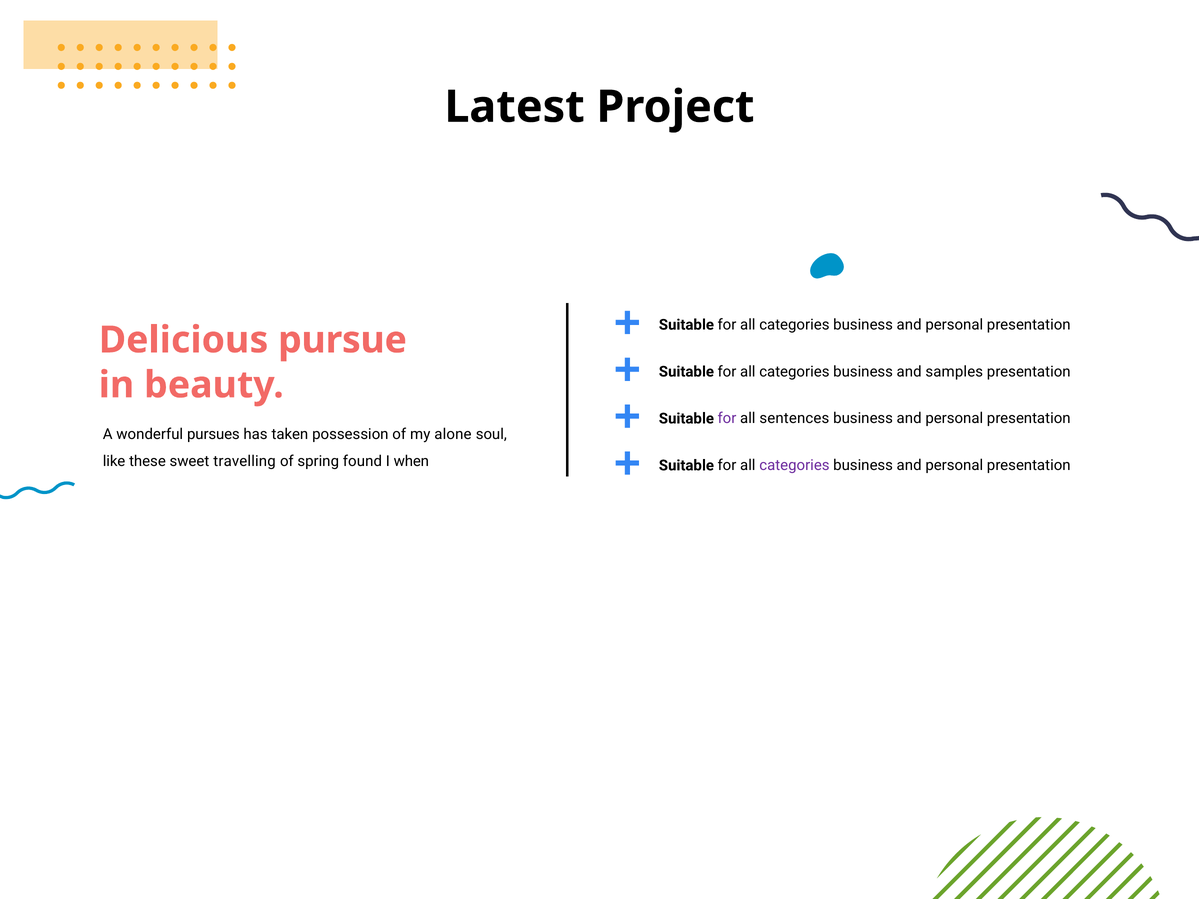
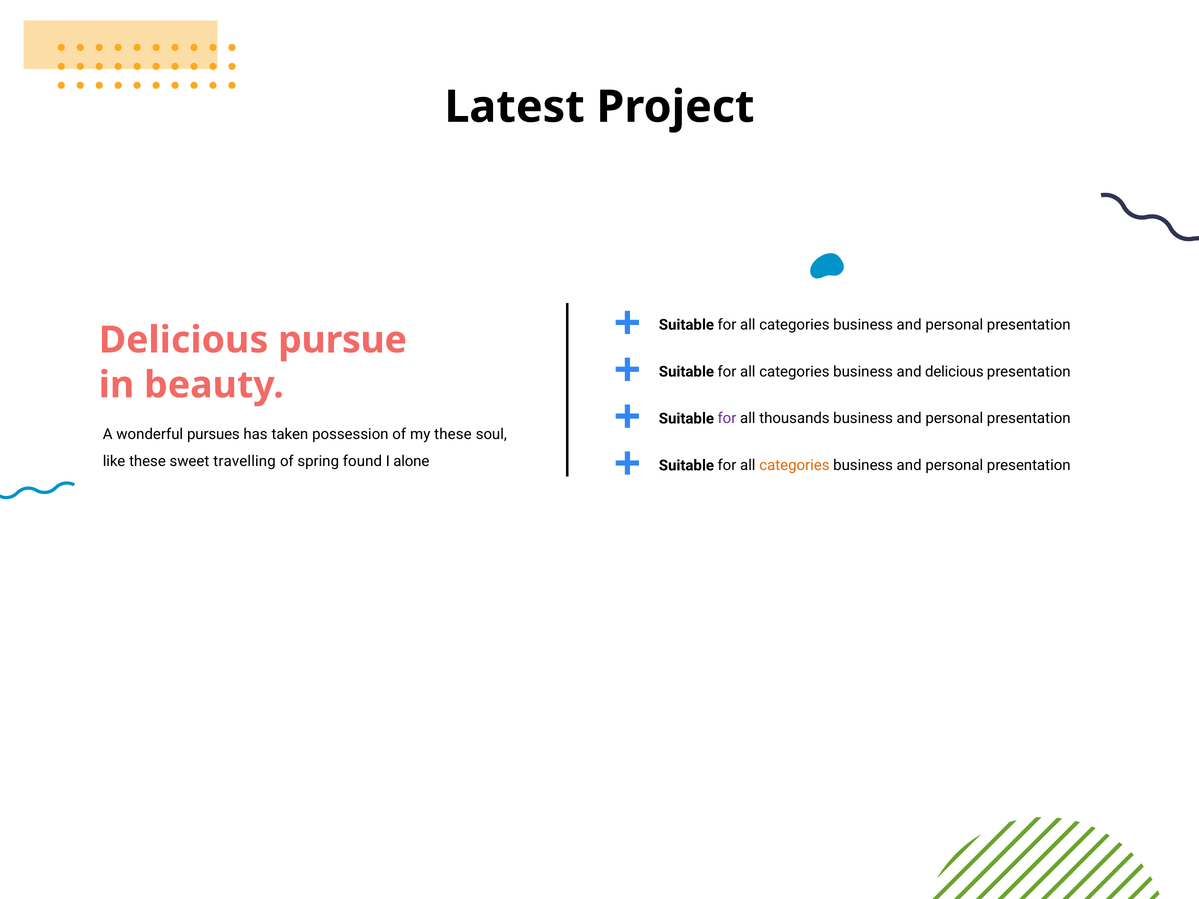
and samples: samples -> delicious (954, 372)
sentences: sentences -> thousands (794, 419)
my alone: alone -> these (453, 434)
when: when -> alone (411, 461)
categories colour: purple -> orange (794, 466)
